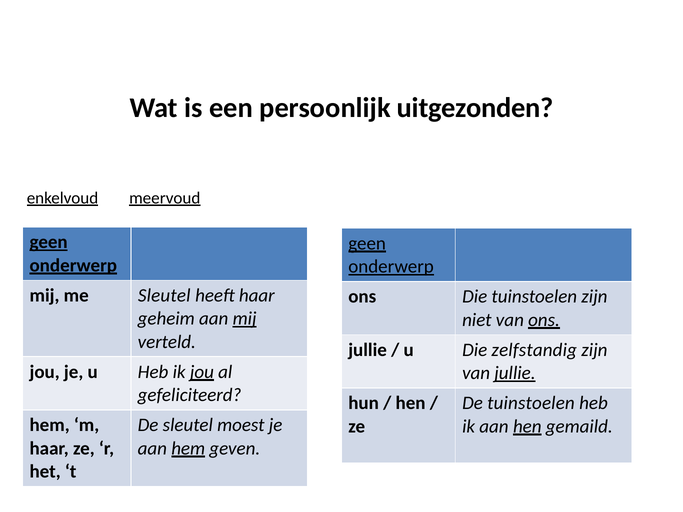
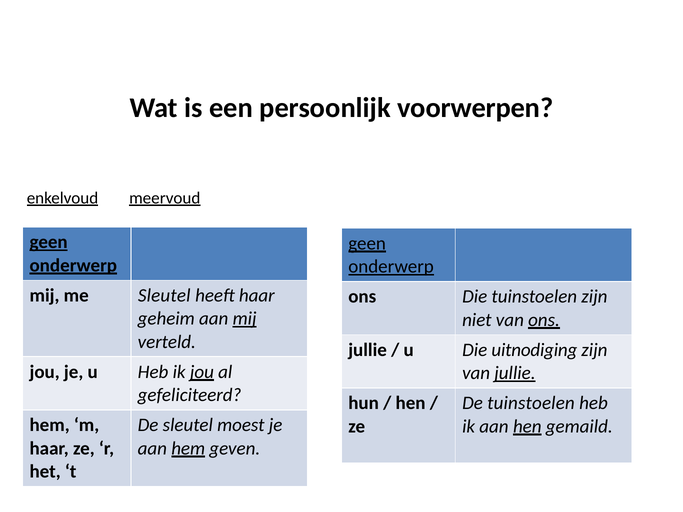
uitgezonden: uitgezonden -> voorwerpen (475, 108)
zelfstandig: zelfstandig -> uitnodiging (534, 350)
